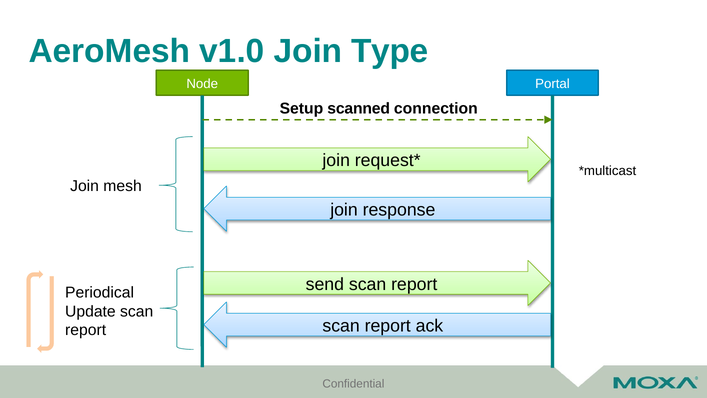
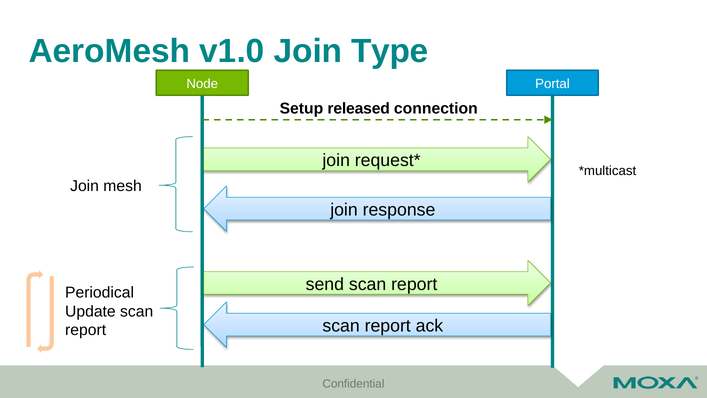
scanned: scanned -> released (359, 109)
